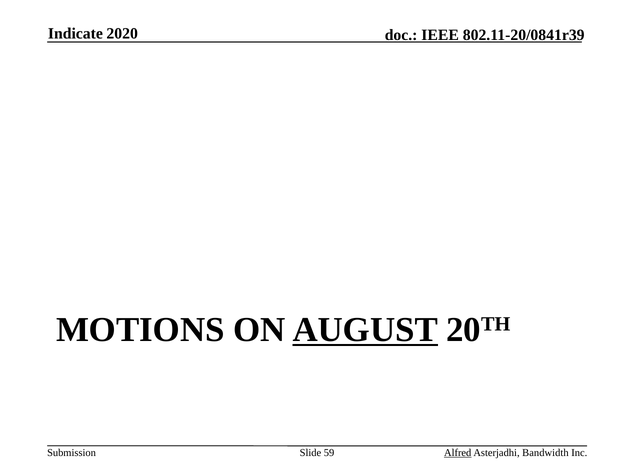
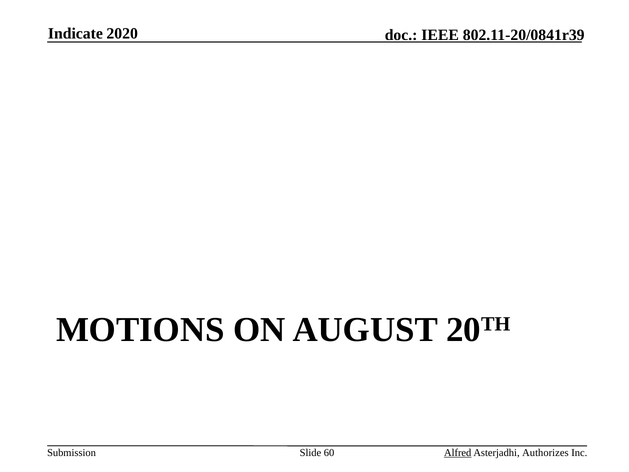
AUGUST underline: present -> none (365, 330)
59: 59 -> 60 (329, 452)
Bandwidth: Bandwidth -> Authorizes (545, 452)
